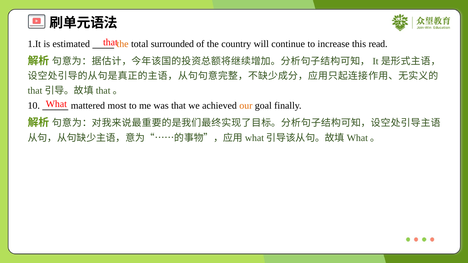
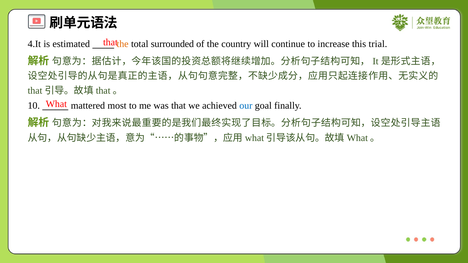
1.It: 1.It -> 4.It (34, 44)
read: read -> trial (378, 44)
our colour: orange -> blue (246, 106)
